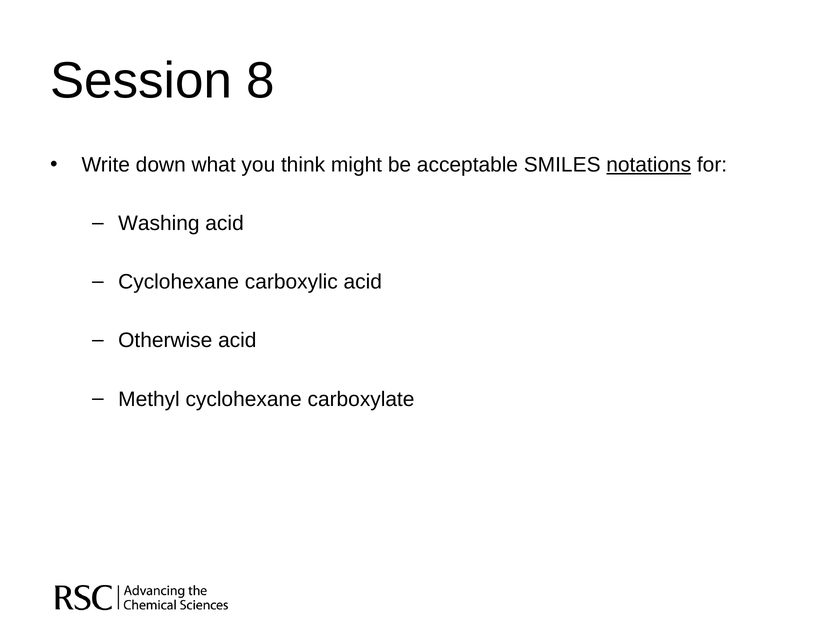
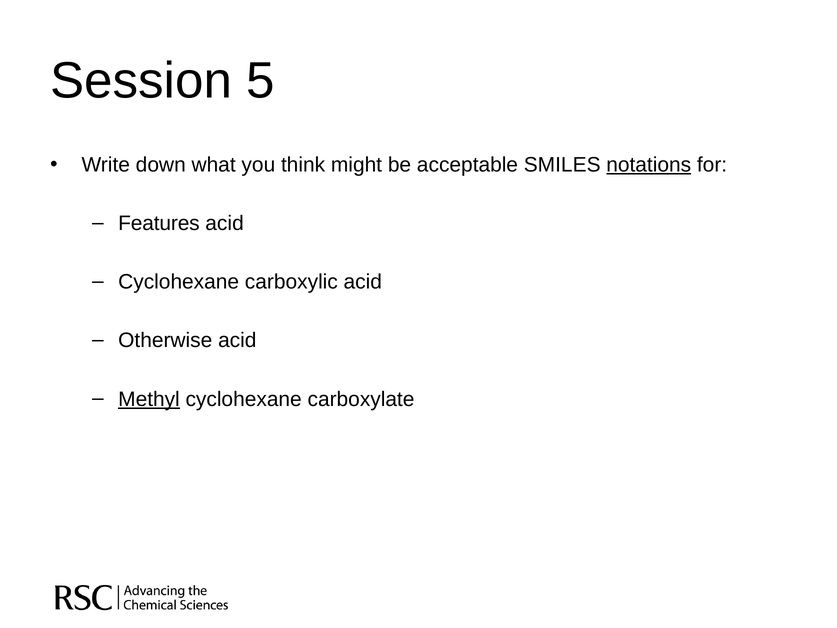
8: 8 -> 5 (260, 81)
Washing: Washing -> Features (159, 223)
Methyl underline: none -> present (149, 399)
